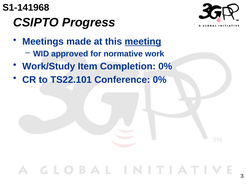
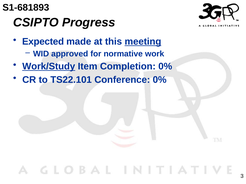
S1-141968: S1-141968 -> S1-681893 (26, 8)
Meetings: Meetings -> Expected (43, 42)
Work/Study underline: none -> present (49, 67)
